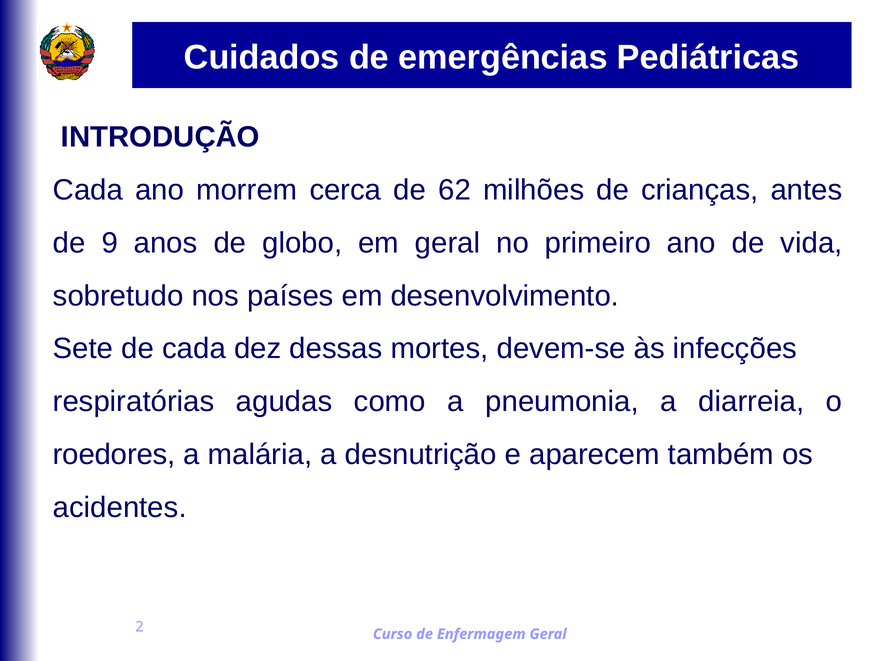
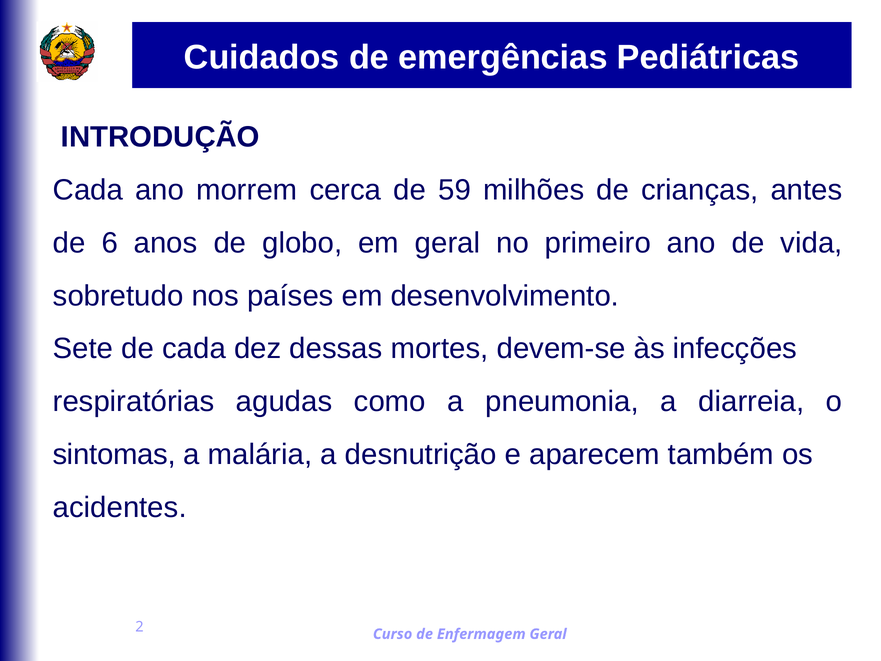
62: 62 -> 59 (455, 190)
9: 9 -> 6 (110, 243)
roedores: roedores -> sintomas (114, 454)
